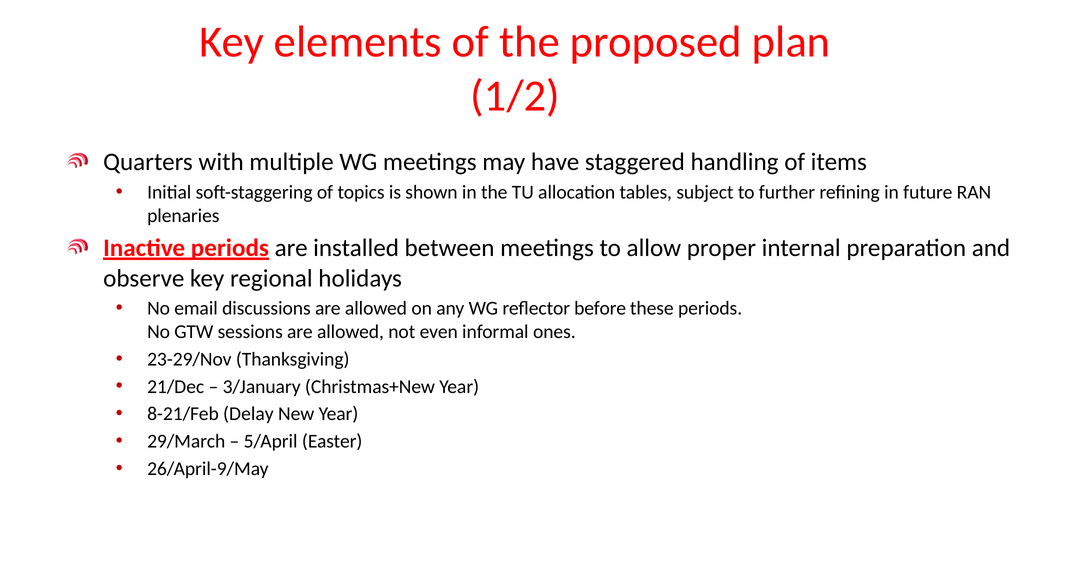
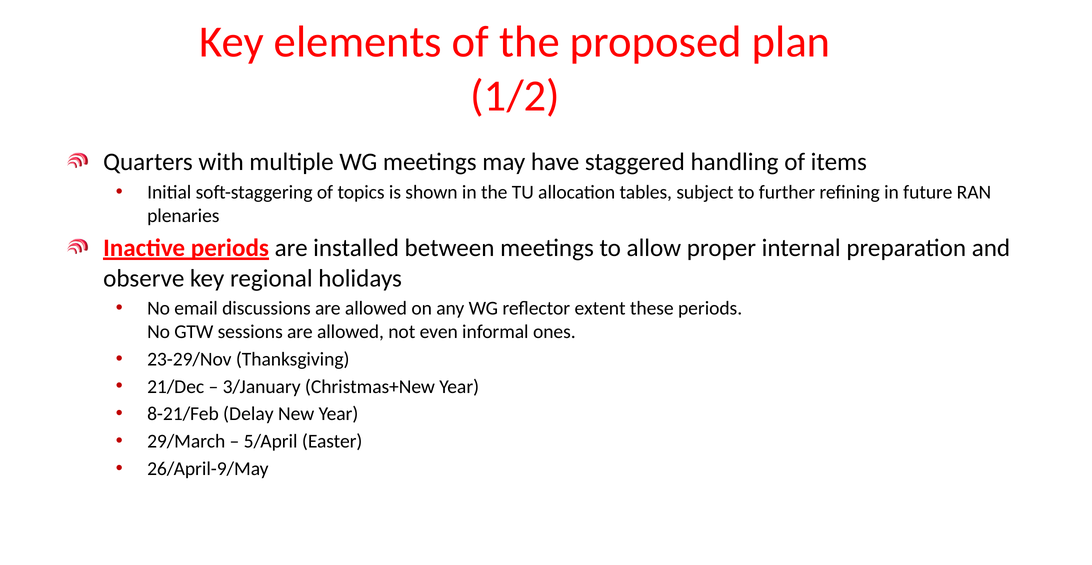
before: before -> extent (600, 308)
